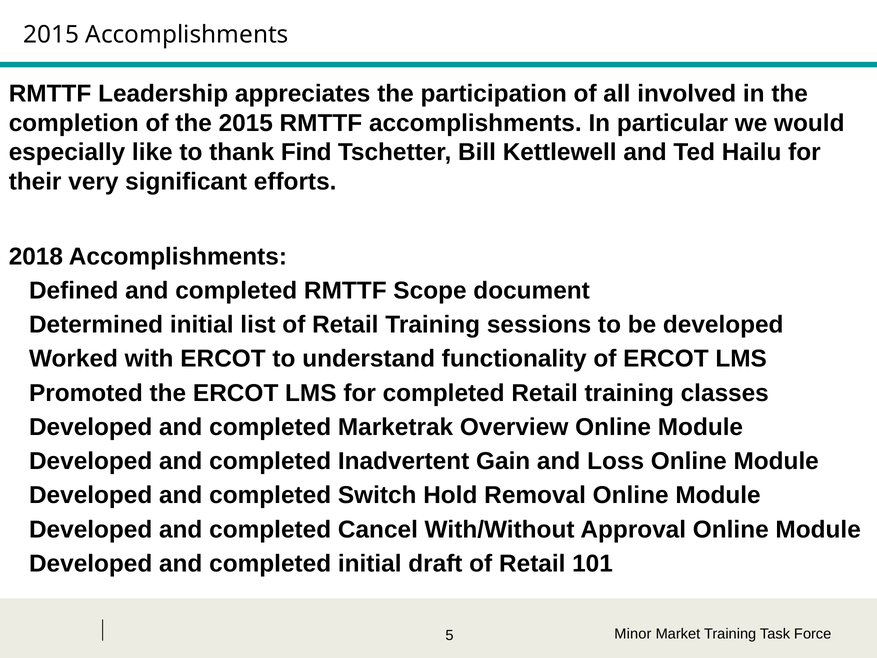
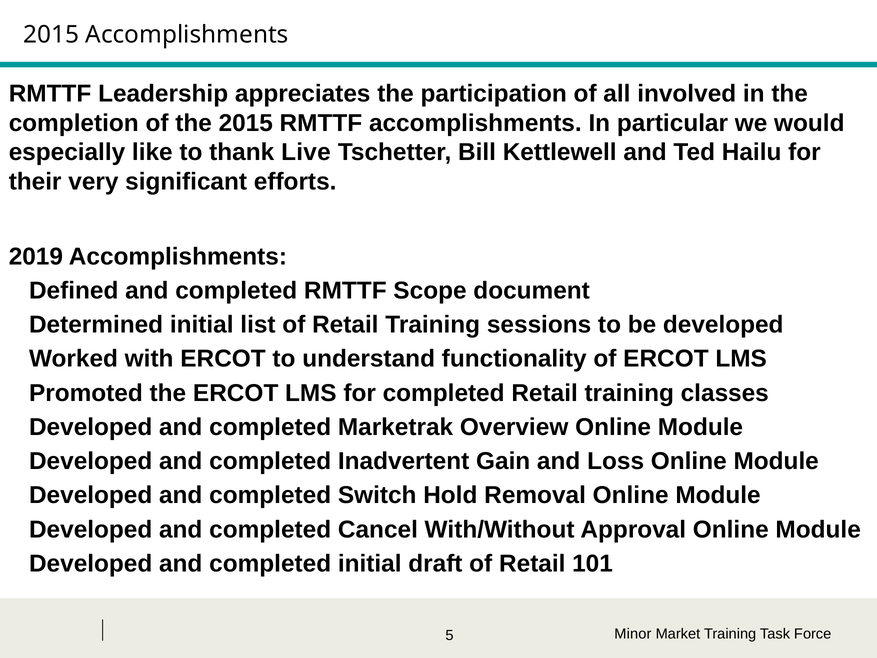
Find: Find -> Live (306, 152)
2018: 2018 -> 2019 (36, 256)
